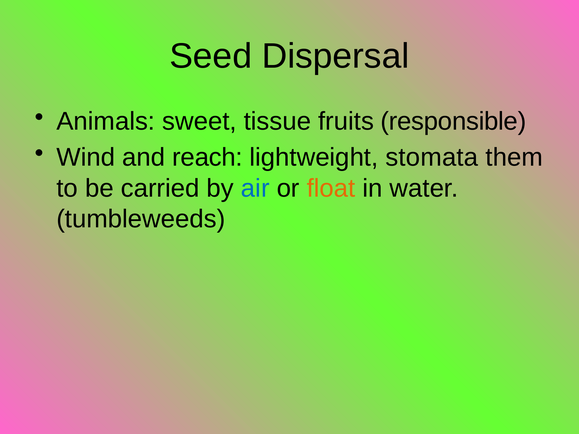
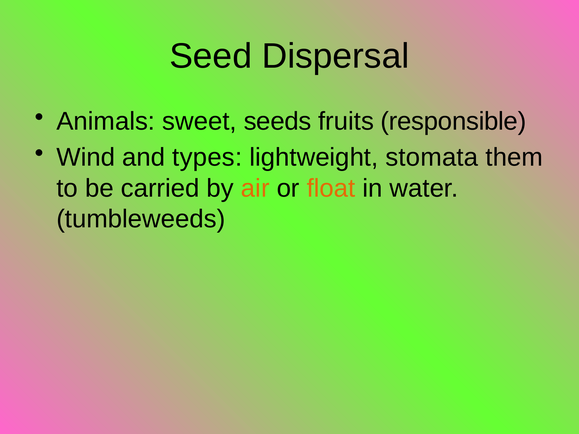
tissue: tissue -> seeds (278, 121)
reach: reach -> types (207, 158)
air colour: blue -> orange (255, 188)
